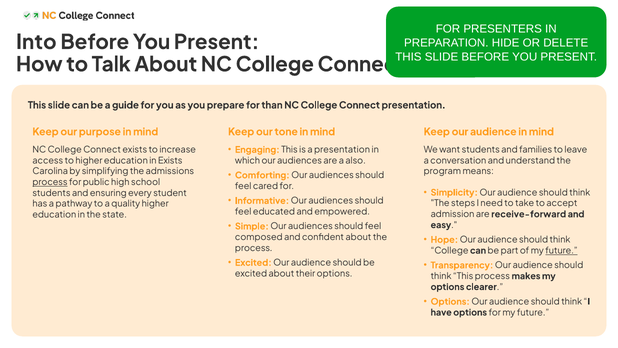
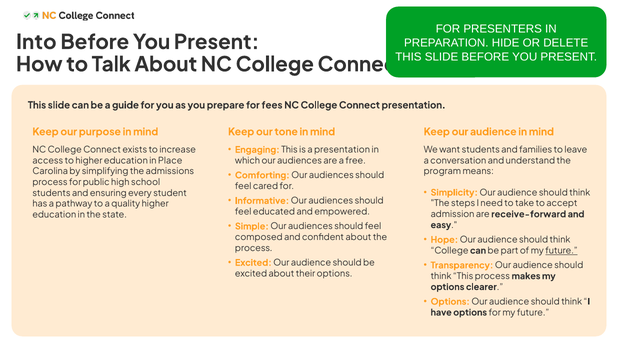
than: than -> fees (272, 105)
in Exists: Exists -> Place (170, 160)
also: also -> free (356, 160)
process underline: present -> none (50, 182)
